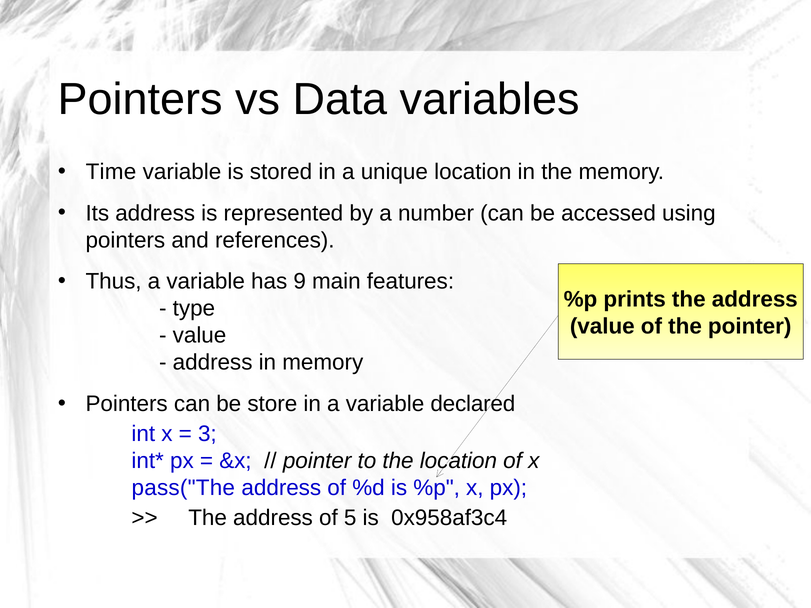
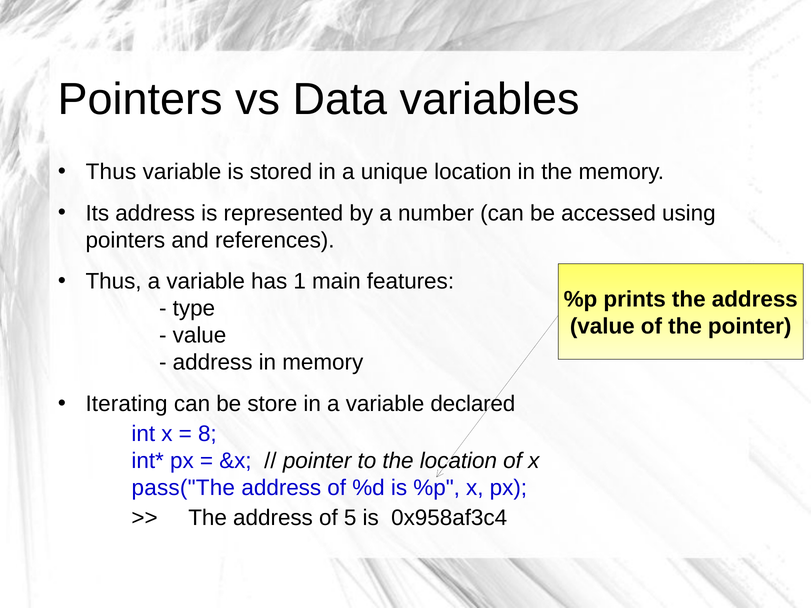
Time: Time -> Thus (111, 172)
9: 9 -> 1 (300, 282)
Pointers: Pointers -> Iterating (127, 404)
3: 3 -> 8 (207, 434)
